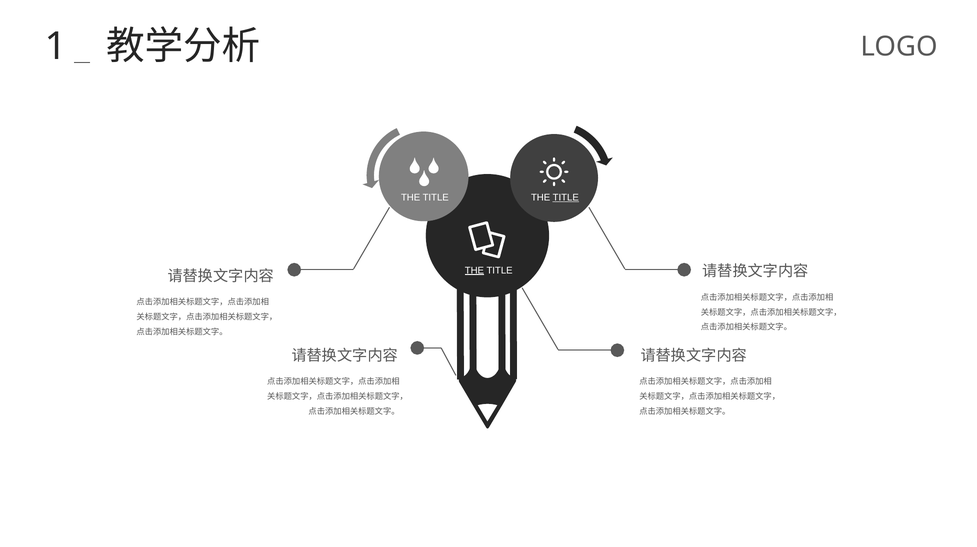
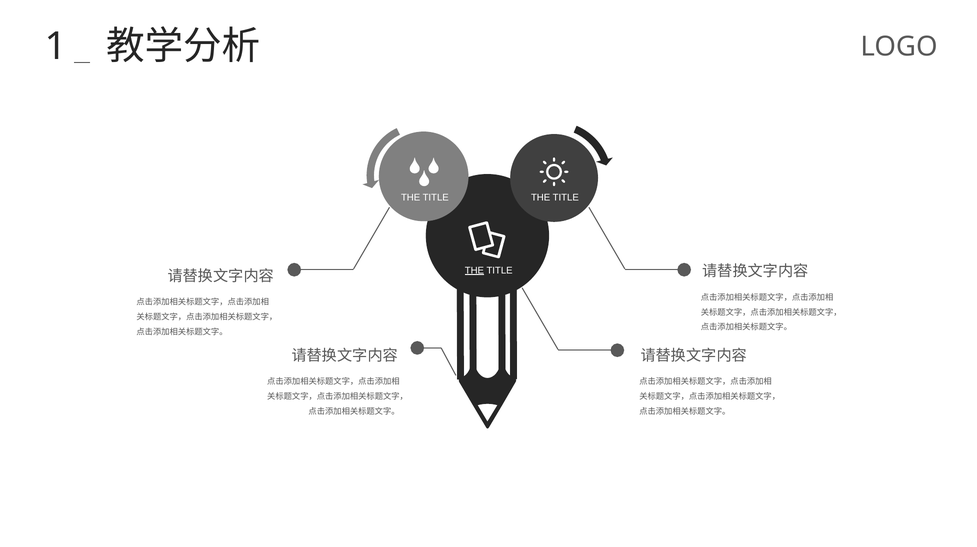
TITLE underline: present -> none (566, 197)
